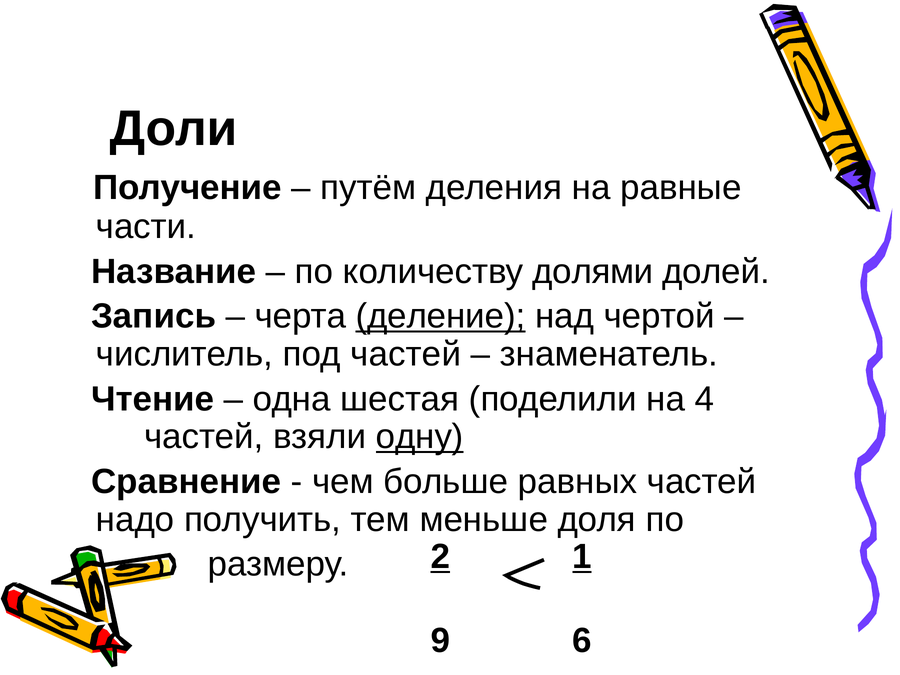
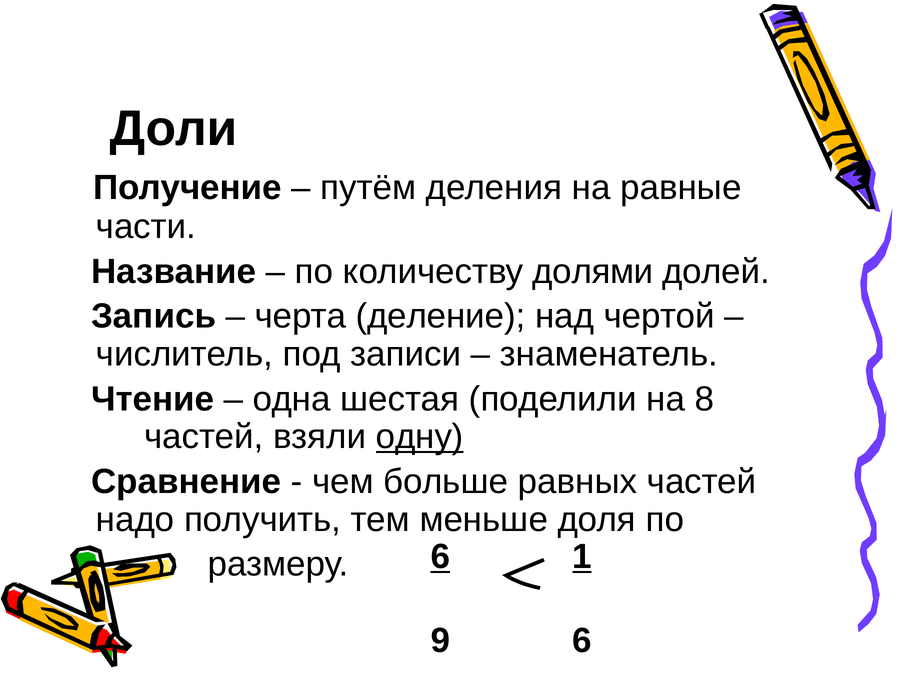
деление underline: present -> none (441, 316)
под частей: частей -> записи (406, 354)
4: 4 -> 8 (705, 399)
размеру 2: 2 -> 6 (440, 557)
